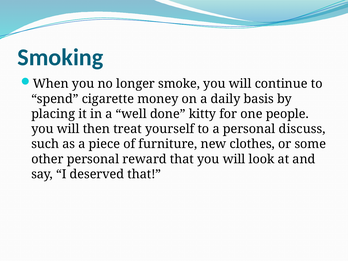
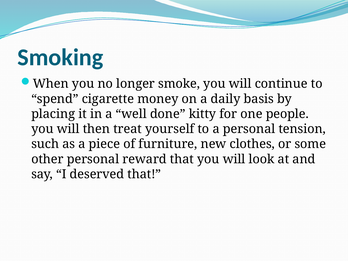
discuss: discuss -> tension (302, 129)
